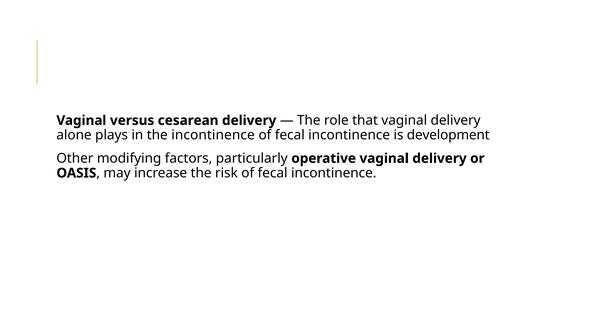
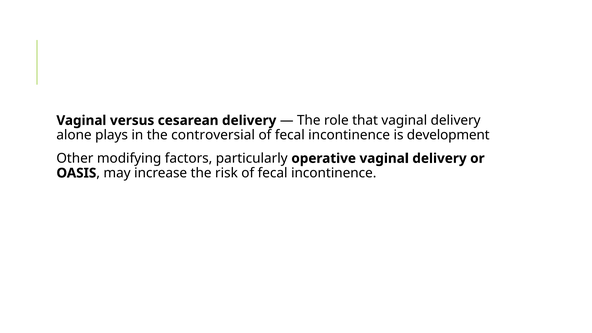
the incontinence: incontinence -> controversial (213, 135)
